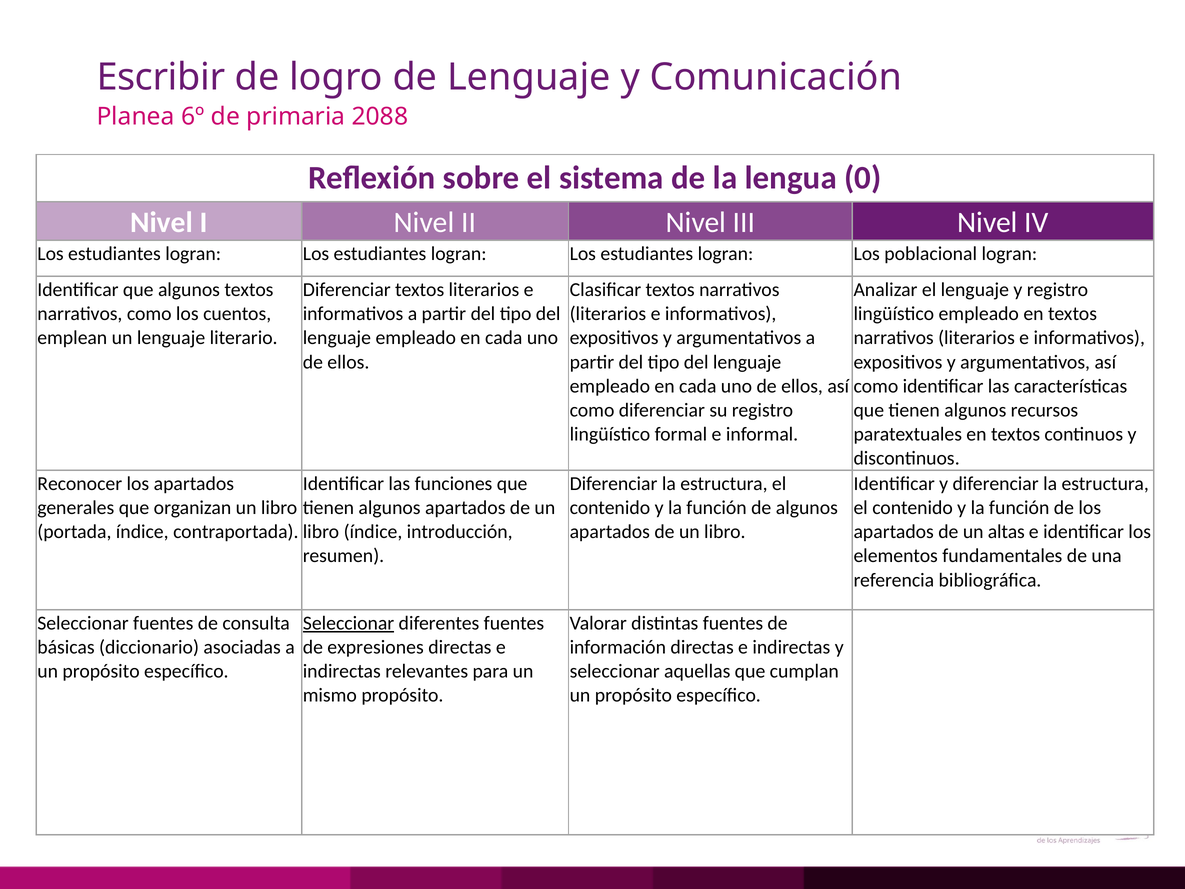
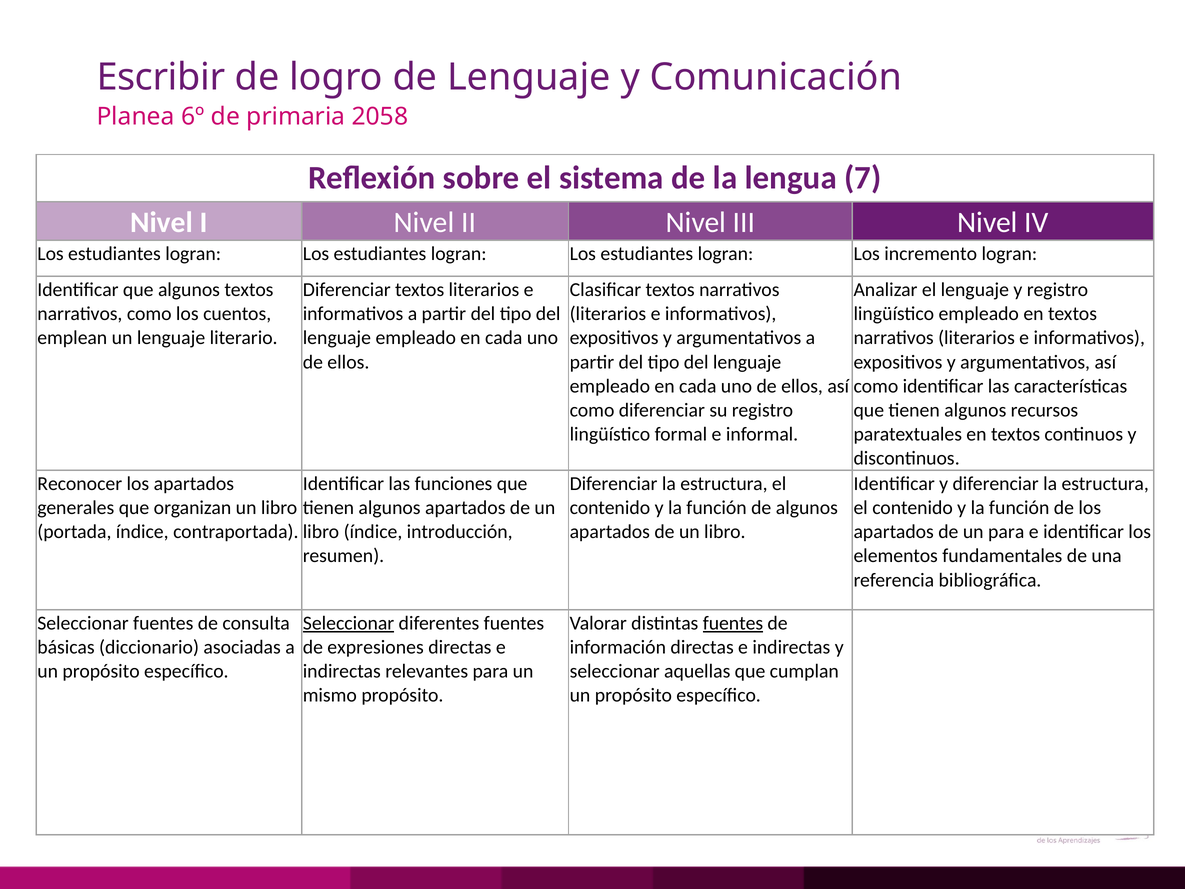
2088: 2088 -> 2058 (380, 117)
0: 0 -> 7 (863, 178)
poblacional: poblacional -> incremento (931, 254)
un altas: altas -> para (1006, 532)
fuentes underline: none -> present (733, 623)
